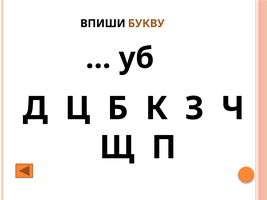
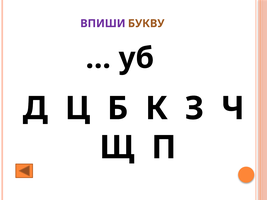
ВПИШИ colour: black -> purple (103, 24)
